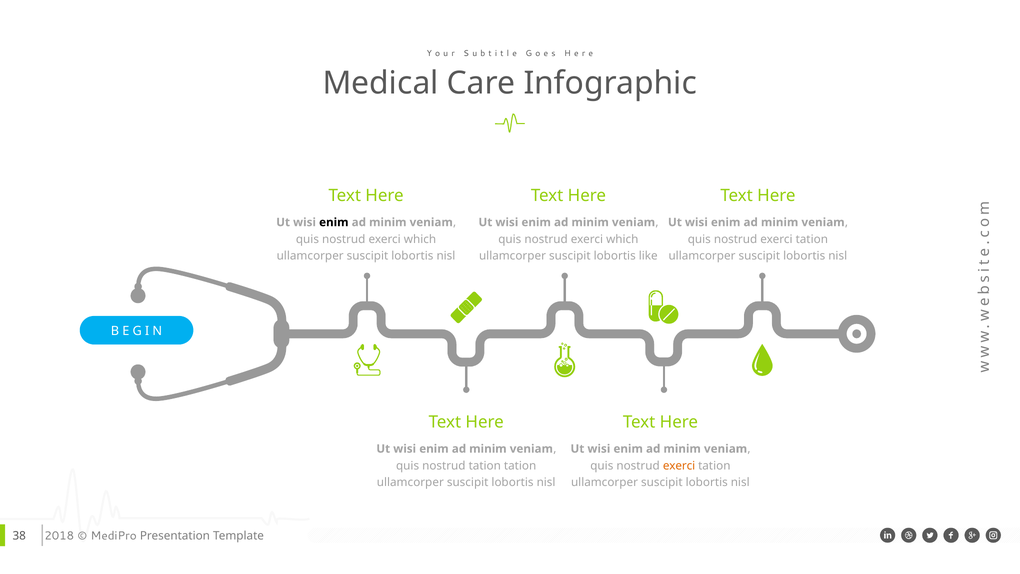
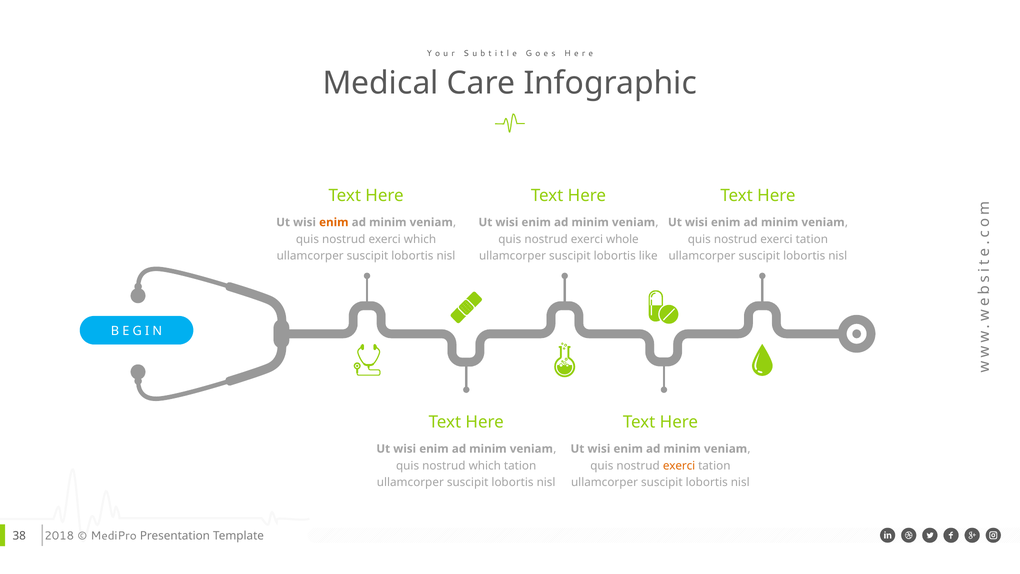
enim colour: black -> orange (334, 222)
which: which -> whole (622, 239)
nostrud tation: tation -> which (485, 465)
